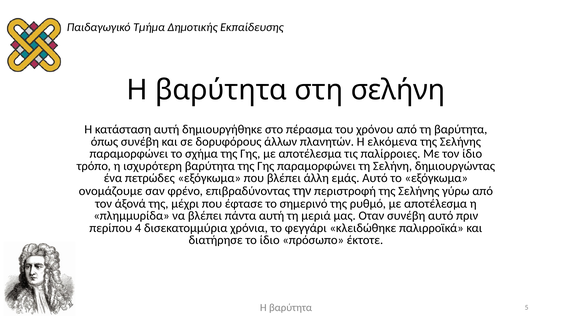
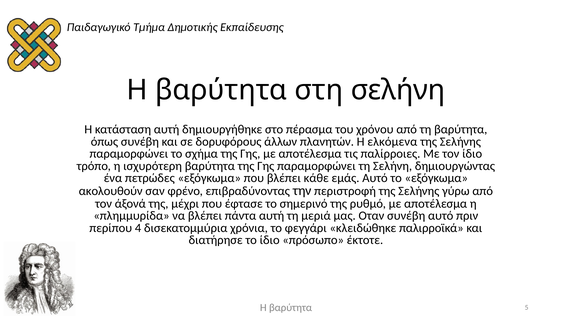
άλλη: άλλη -> κάθε (316, 178)
ονομάζουμε: ονομάζουμε -> ακολουθούν (111, 191)
